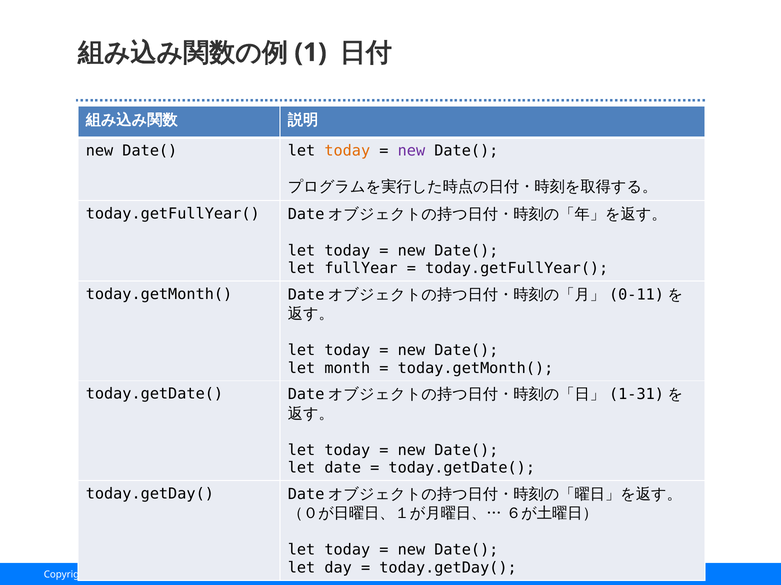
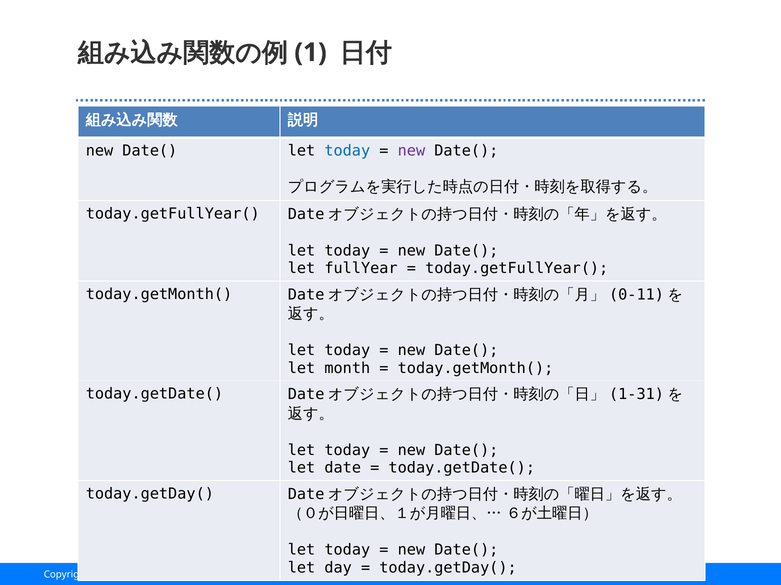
today colour: orange -> blue (347, 151)
